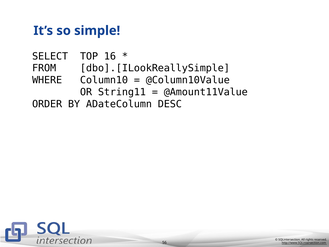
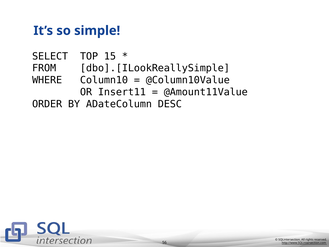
16: 16 -> 15 (110, 56)
String11: String11 -> Insert11 (122, 92)
